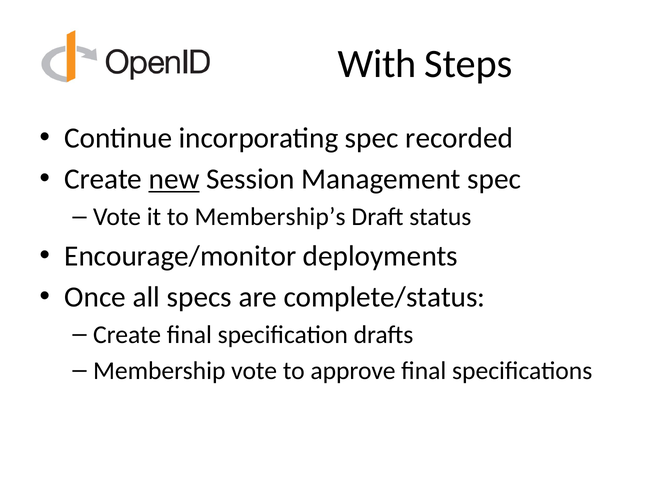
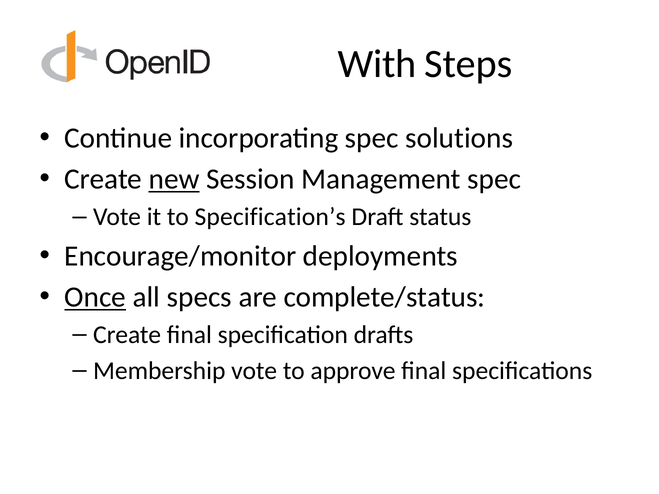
recorded: recorded -> solutions (459, 138)
Membership’s: Membership’s -> Specification’s (270, 217)
Once underline: none -> present (95, 297)
